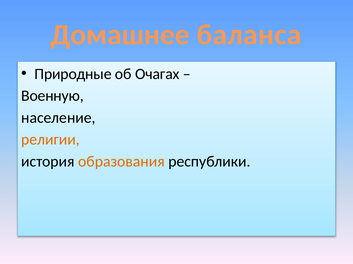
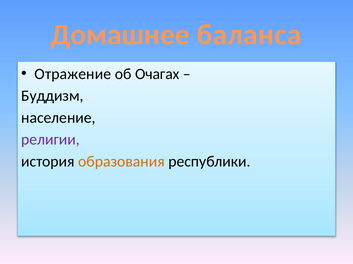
Природные: Природные -> Отражение (73, 74)
Военную: Военную -> Буддизм (52, 96)
религии colour: orange -> purple (50, 140)
